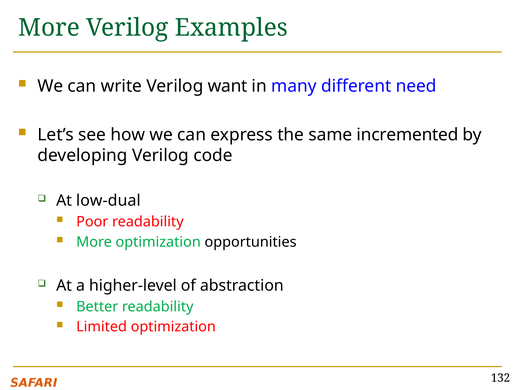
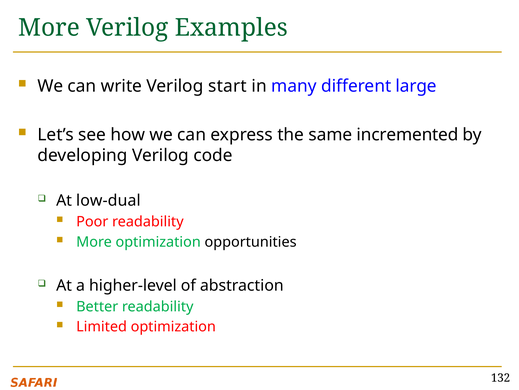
want: want -> start (227, 86)
need: need -> large (416, 86)
